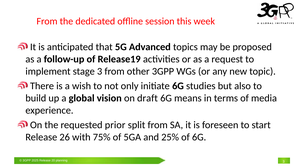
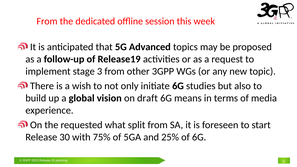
prior: prior -> what (115, 125)
26: 26 -> 30 (65, 137)
